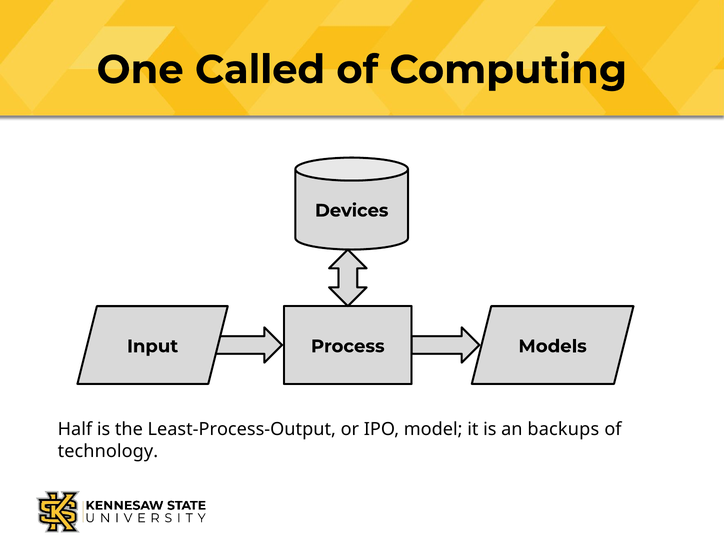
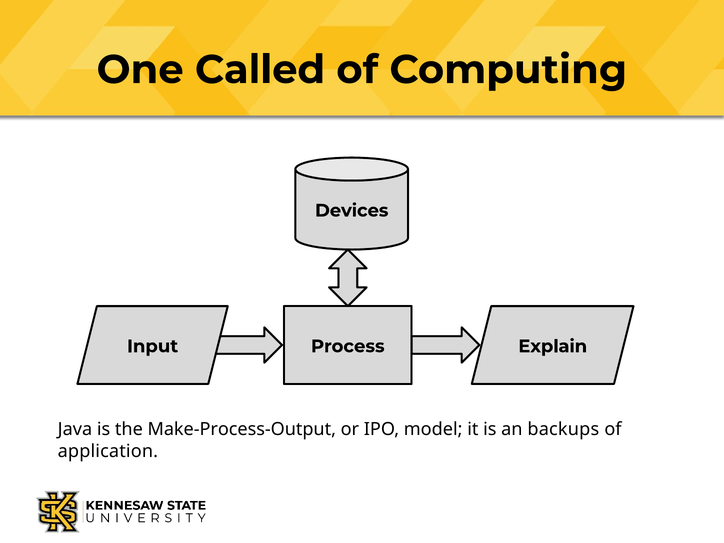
Models: Models -> Explain (553, 346)
Half: Half -> Java (75, 429)
Least-Process-Output: Least-Process-Output -> Make-Process-Output (242, 429)
technology: technology -> application (108, 451)
